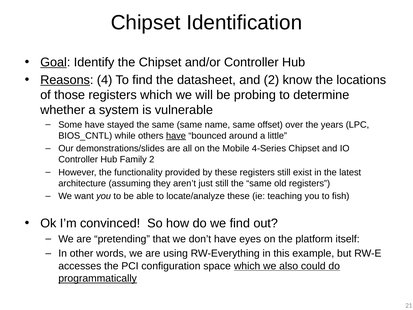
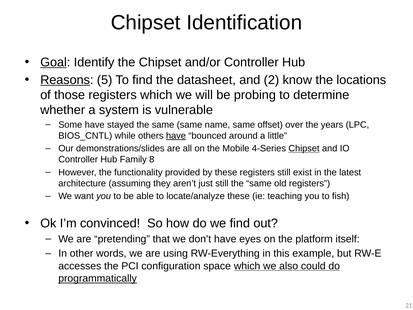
4: 4 -> 5 (105, 80)
Chipset underline: none -> present (304, 148)
Family 2: 2 -> 8 (152, 159)
